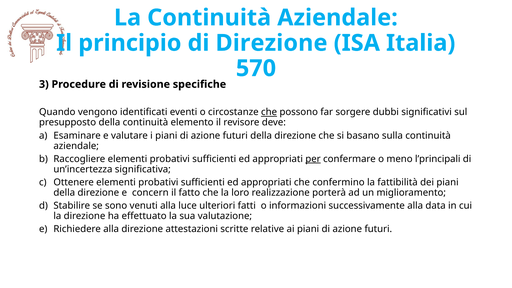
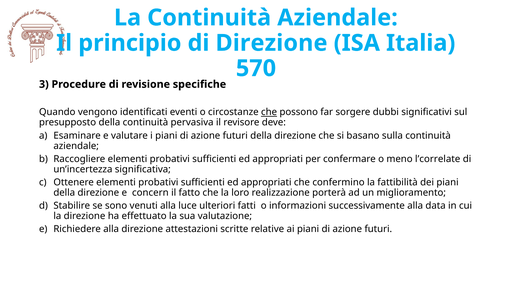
elemento: elemento -> pervasiva (192, 122)
per underline: present -> none (313, 159)
l’principali: l’principali -> l’correlate (438, 159)
